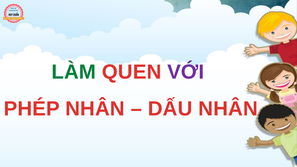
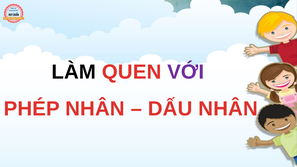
LÀM colour: green -> black (74, 72)
